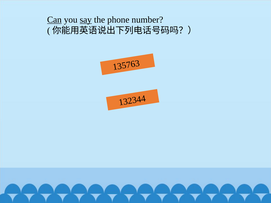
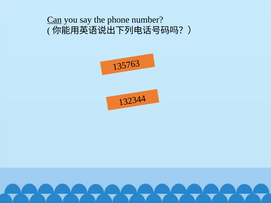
say underline: present -> none (86, 20)
